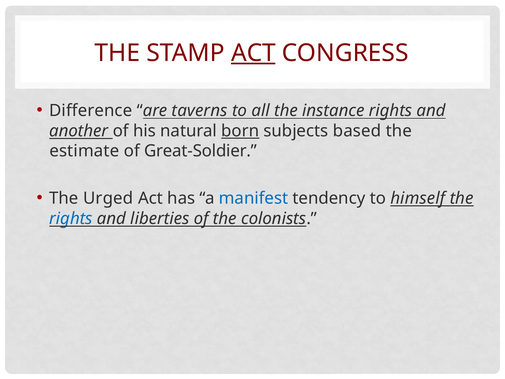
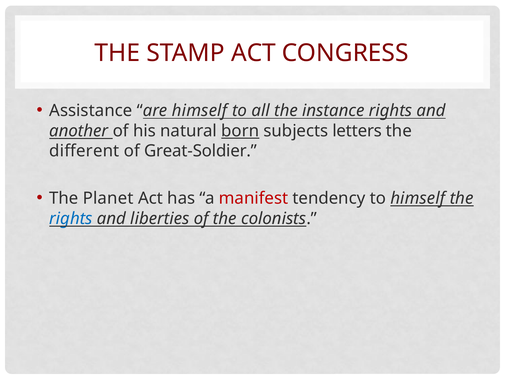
ACT underline: present -> none (253, 53)
Difference: Difference -> Assistance (91, 111)
are taverns: taverns -> himself (200, 111)
based: based -> letters (357, 131)
estimate: estimate -> different (84, 151)
Urged: Urged -> Planet (108, 198)
manifest colour: blue -> red (253, 198)
